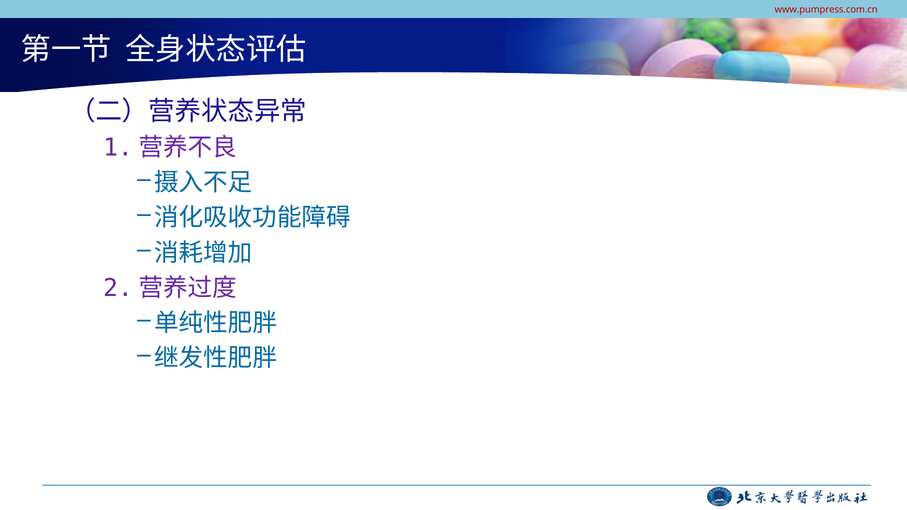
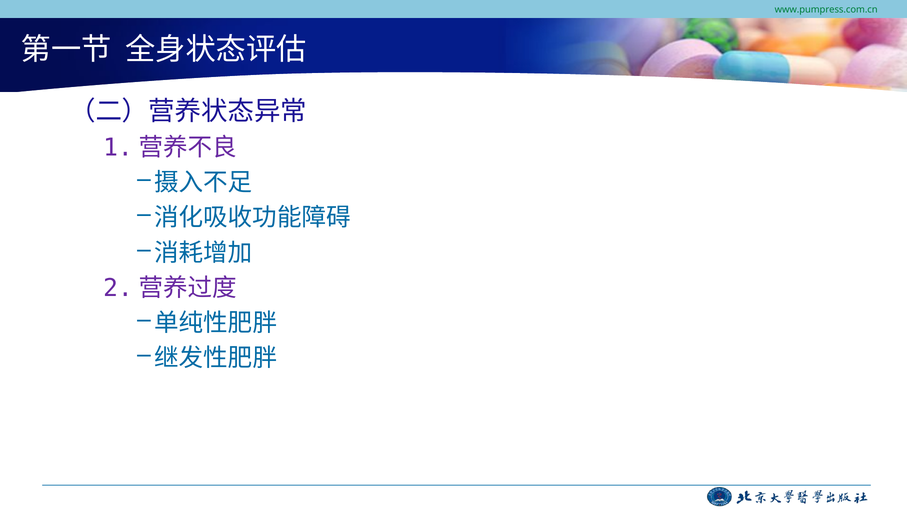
www.pumpress.com.cn colour: red -> green (826, 10)
